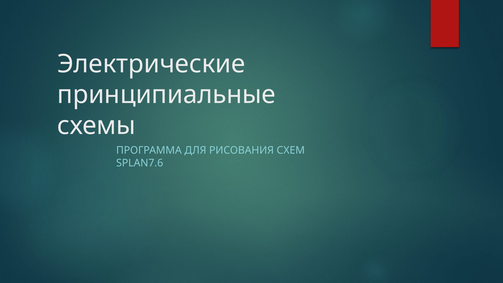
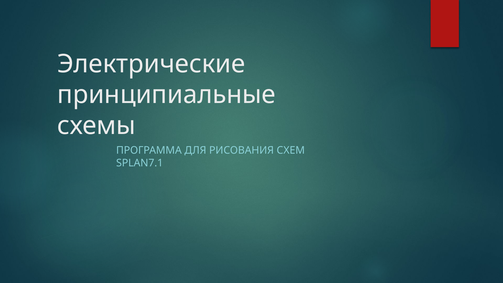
SPLAN7.6: SPLAN7.6 -> SPLAN7.1 (140, 163)
